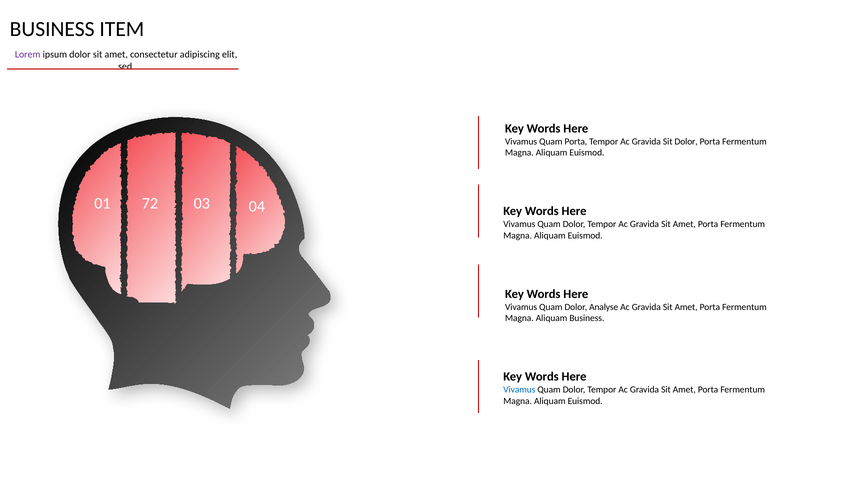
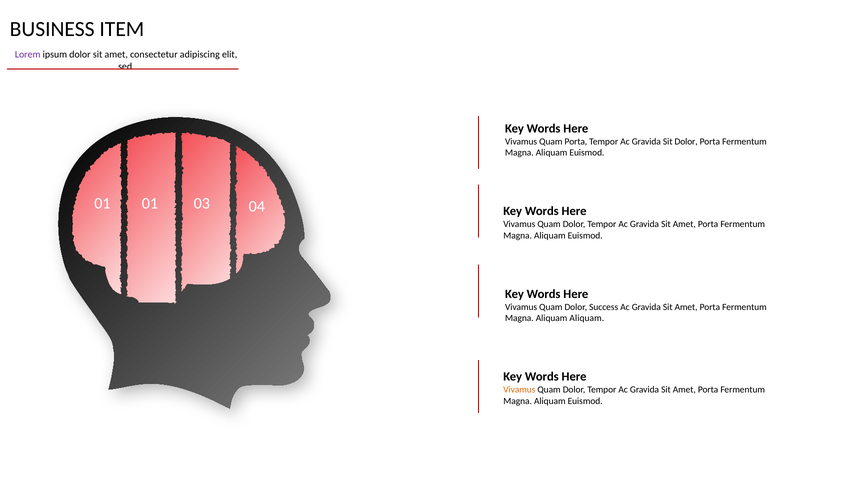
01 72: 72 -> 01 (150, 204)
Analyse: Analyse -> Success (604, 307)
Aliquam Business: Business -> Aliquam (587, 318)
Vivamus colour: blue -> orange (519, 390)
